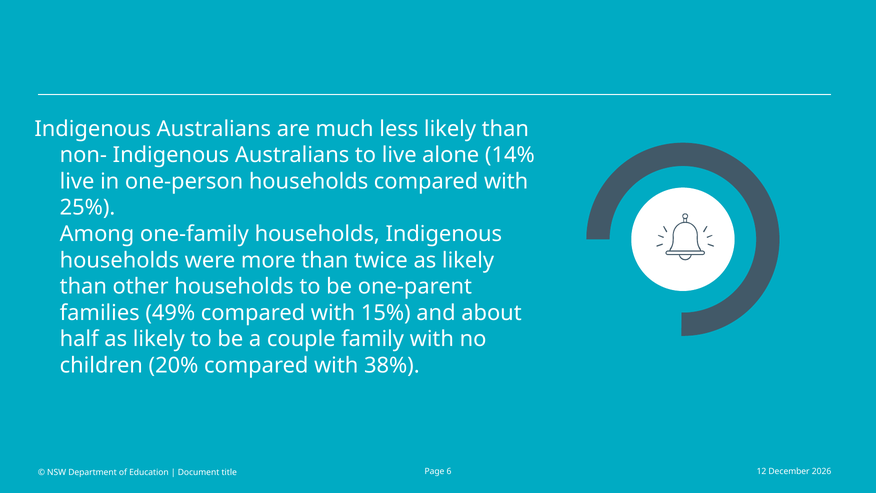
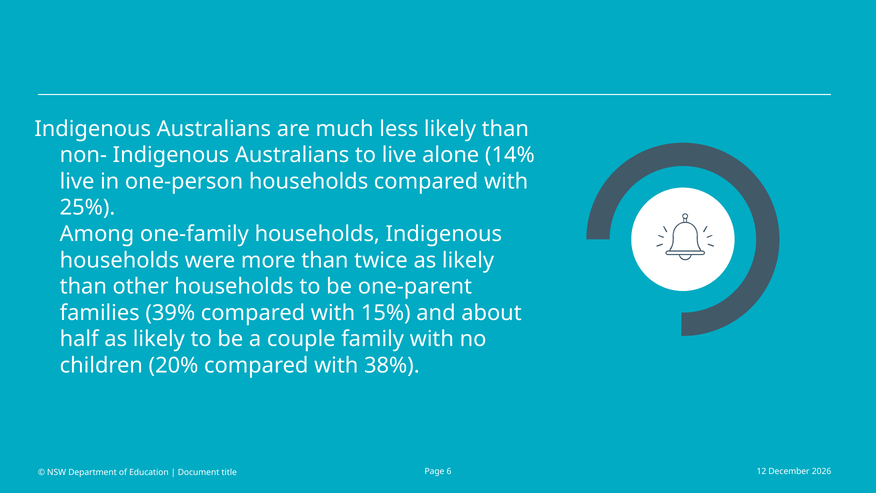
49%: 49% -> 39% (170, 313)
